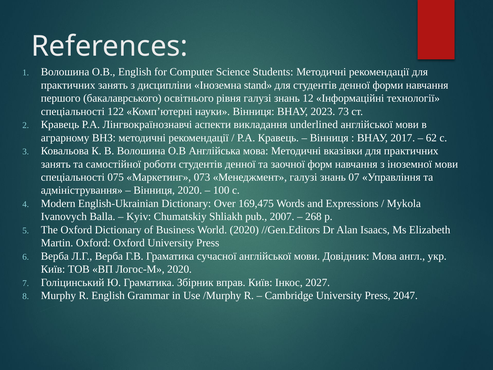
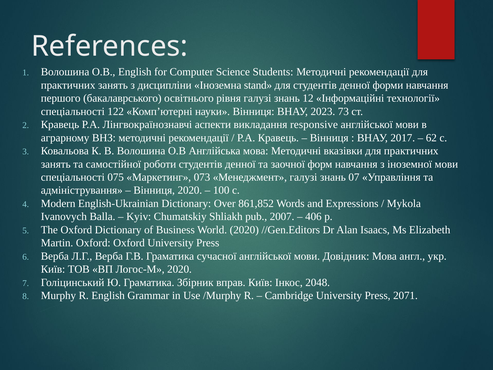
underlined: underlined -> responsive (314, 125)
169,475: 169,475 -> 861,852 (256, 203)
268: 268 -> 406 (313, 217)
2027: 2027 -> 2048 (318, 282)
2047: 2047 -> 2071 (405, 295)
